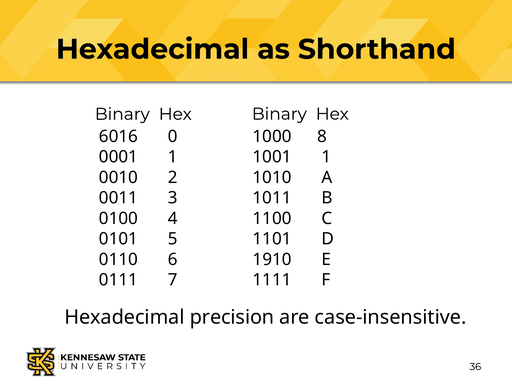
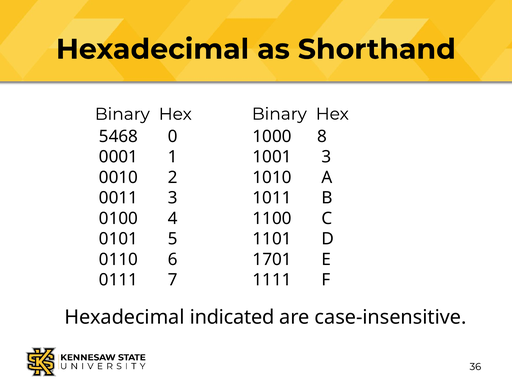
6016: 6016 -> 5468 (119, 137)
1001 1: 1 -> 3 (326, 157)
1910: 1910 -> 1701 (272, 259)
precision: precision -> indicated (232, 317)
